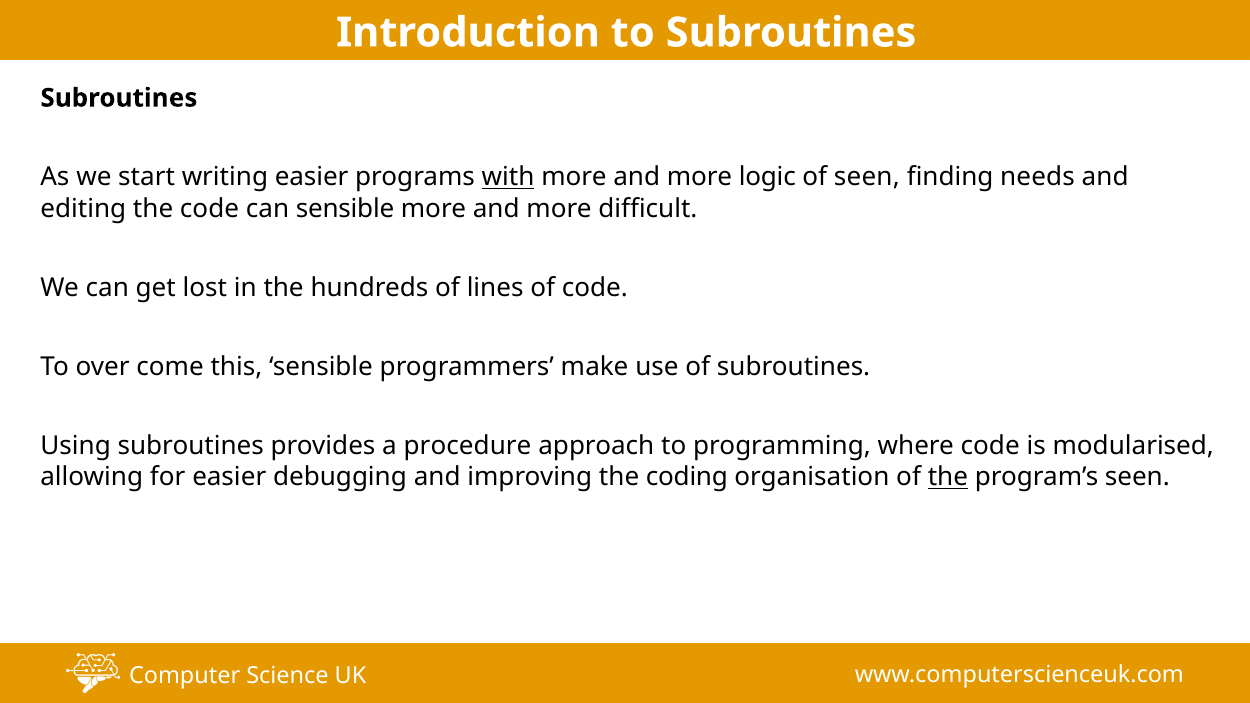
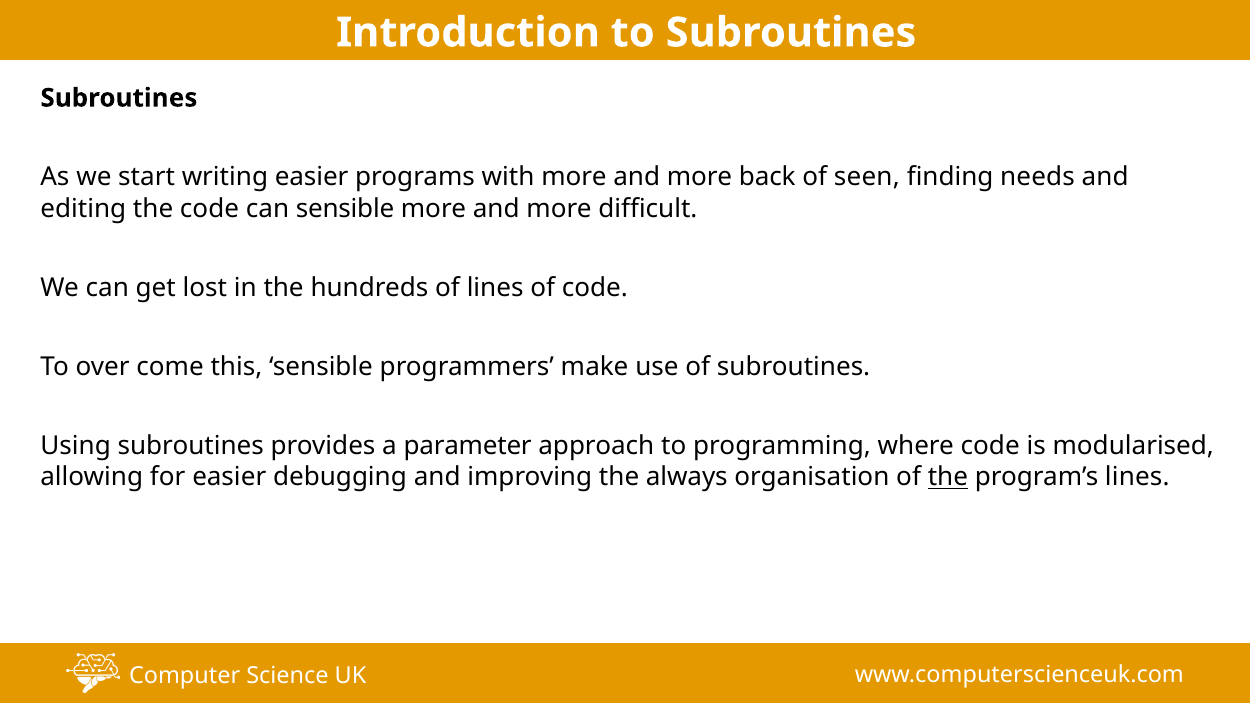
with underline: present -> none (508, 177)
logic: logic -> back (767, 177)
procedure: procedure -> parameter (468, 446)
coding: coding -> always (687, 477)
program’s seen: seen -> lines (1137, 477)
